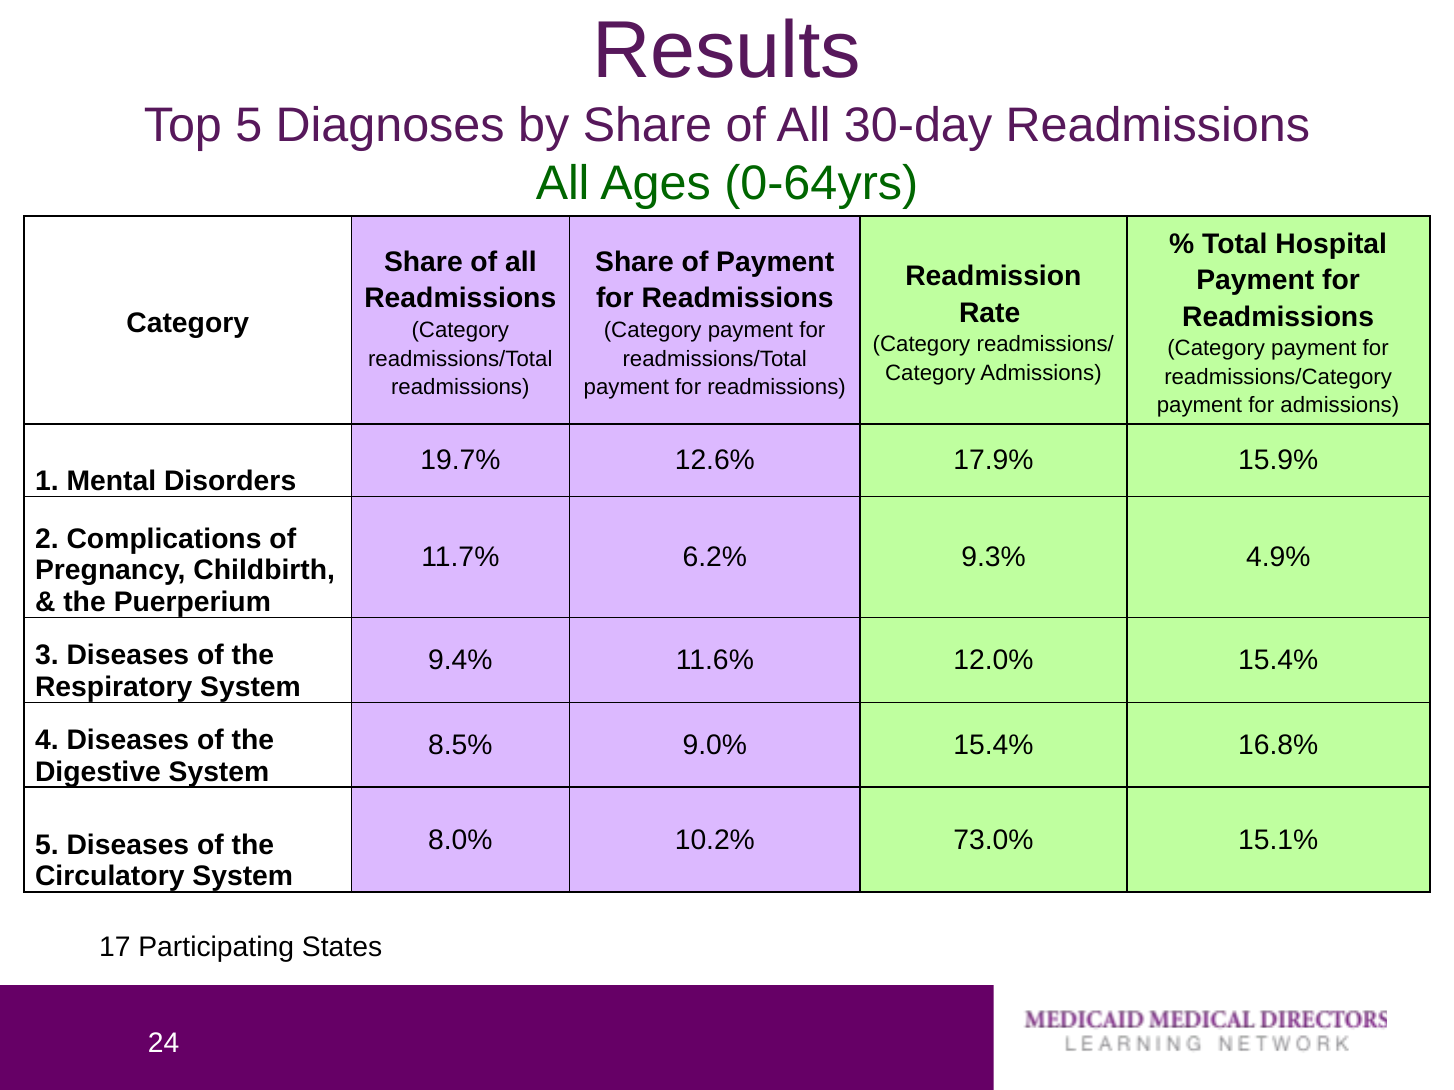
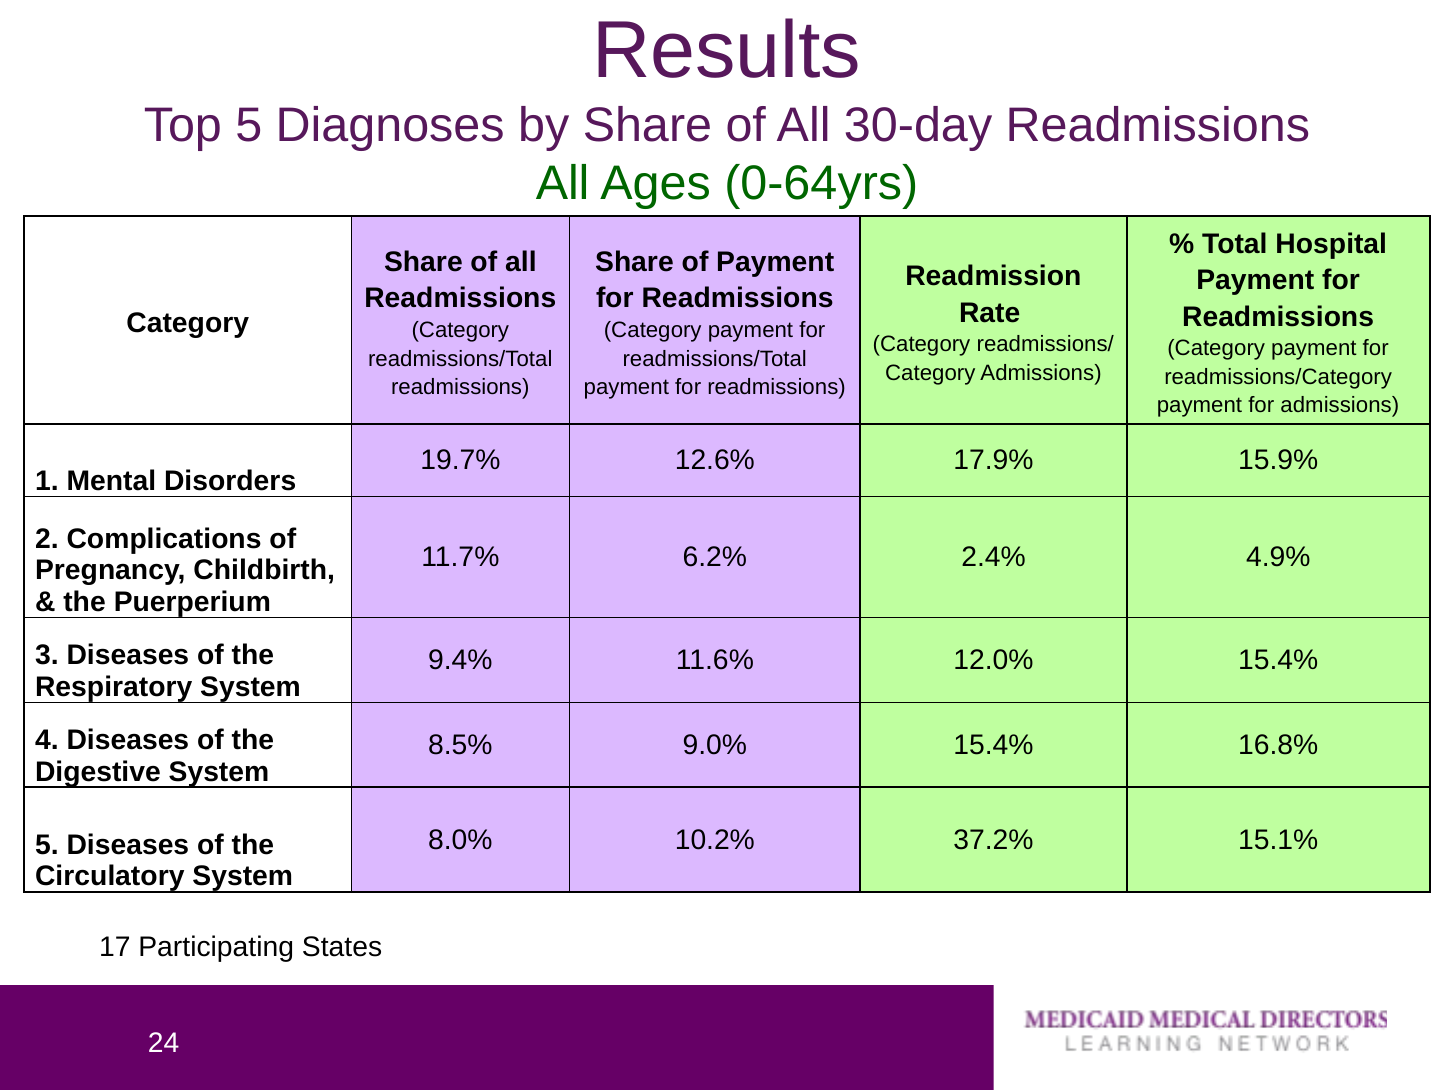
9.3%: 9.3% -> 2.4% (993, 558)
73.0%: 73.0% -> 37.2% (994, 840)
